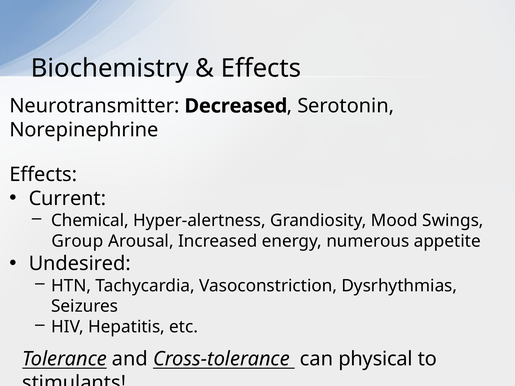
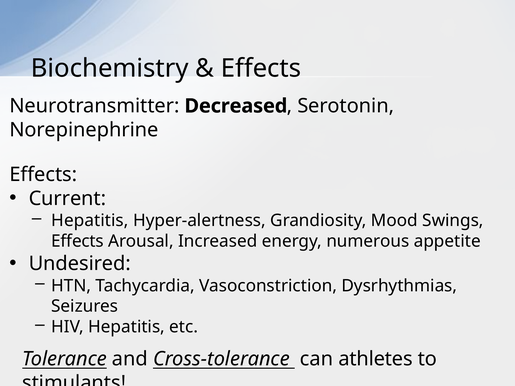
Chemical: Chemical -> Hepatitis (90, 221)
Group: Group -> Effects (78, 241)
physical: physical -> athletes (376, 359)
